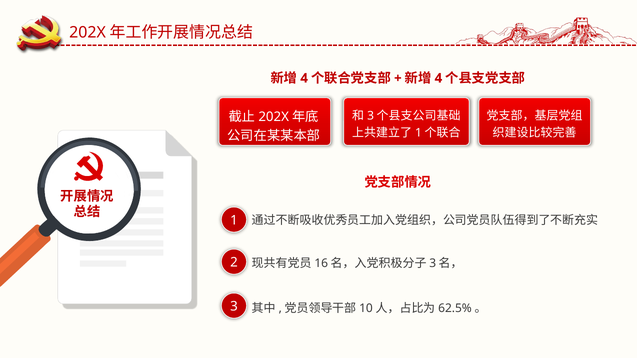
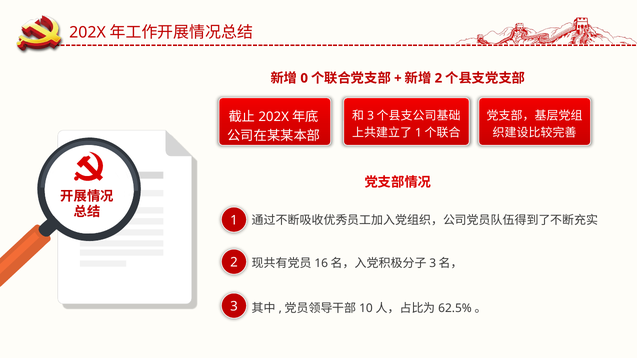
4: 4 -> 0 (304, 78)
4: 4 -> 2 (438, 78)
